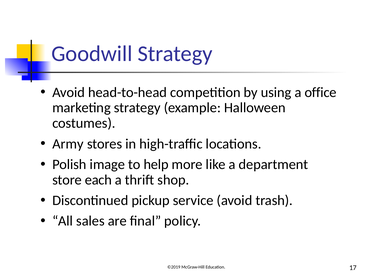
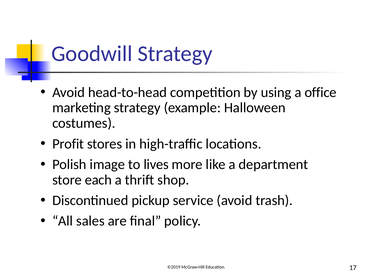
Army: Army -> Profit (68, 144)
help: help -> lives (156, 164)
